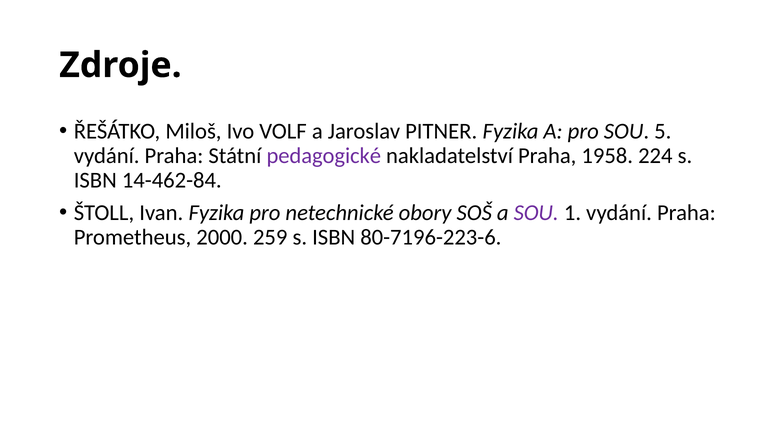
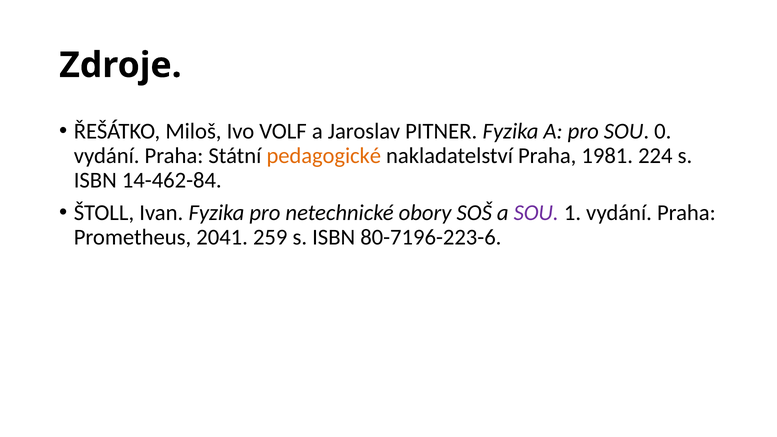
5: 5 -> 0 (663, 131)
pedagogické colour: purple -> orange (324, 156)
1958: 1958 -> 1981 (607, 156)
2000: 2000 -> 2041 (222, 237)
